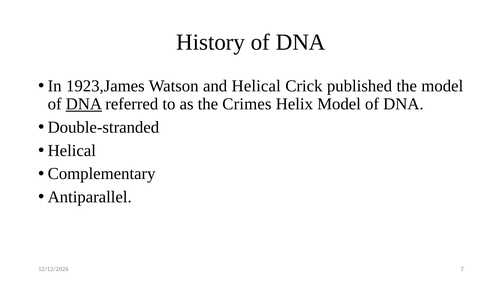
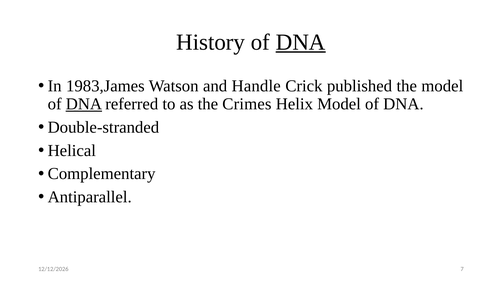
DNA underline: none -> present (301, 42)
1923,James: 1923,James -> 1983,James (105, 86)
and Helical: Helical -> Handle (256, 86)
